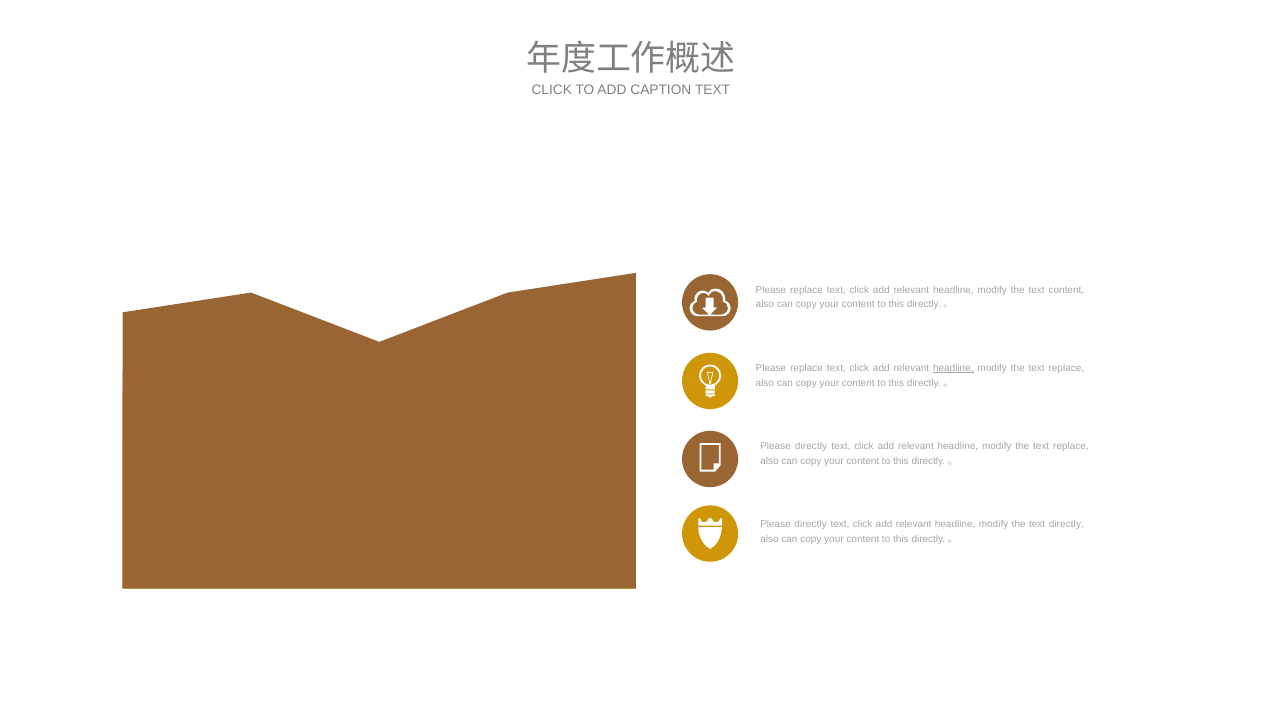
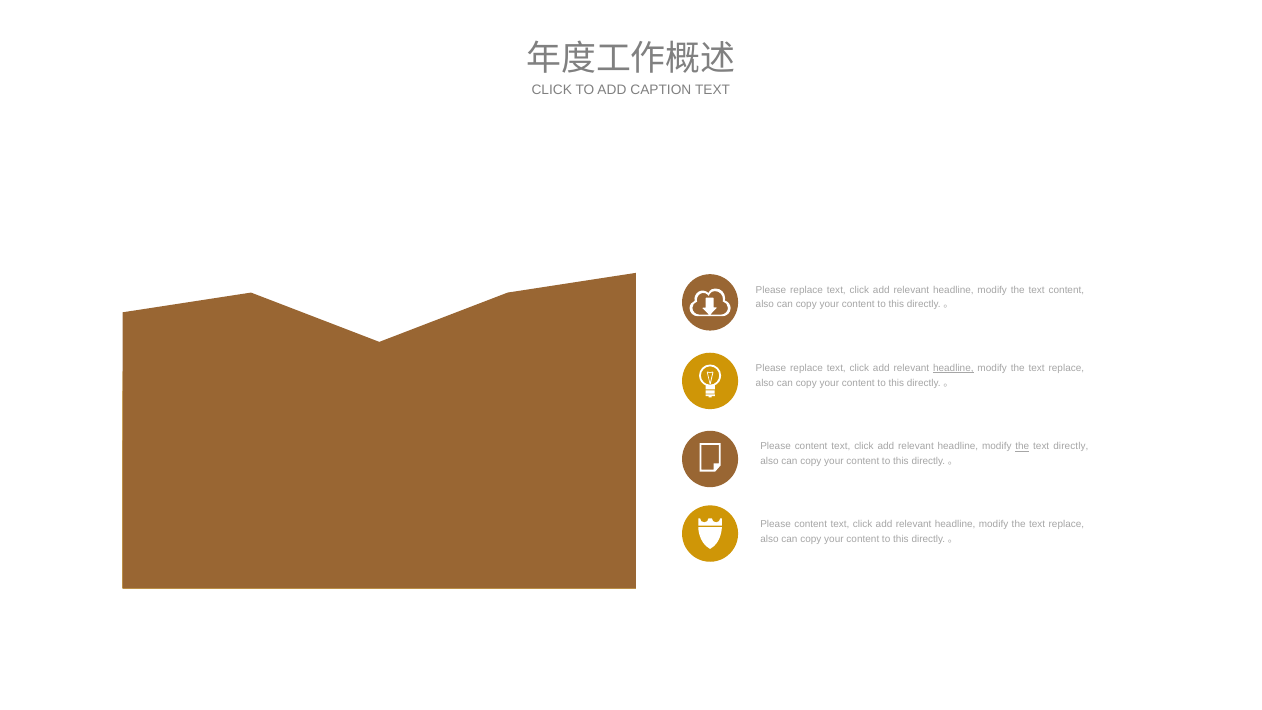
directly: directly -> content (811, 446)
the underline: none -> present (1022, 446)
replace: replace -> directly (1071, 446)
directly: directly -> content (811, 525)
directly: directly -> replace (1066, 525)
